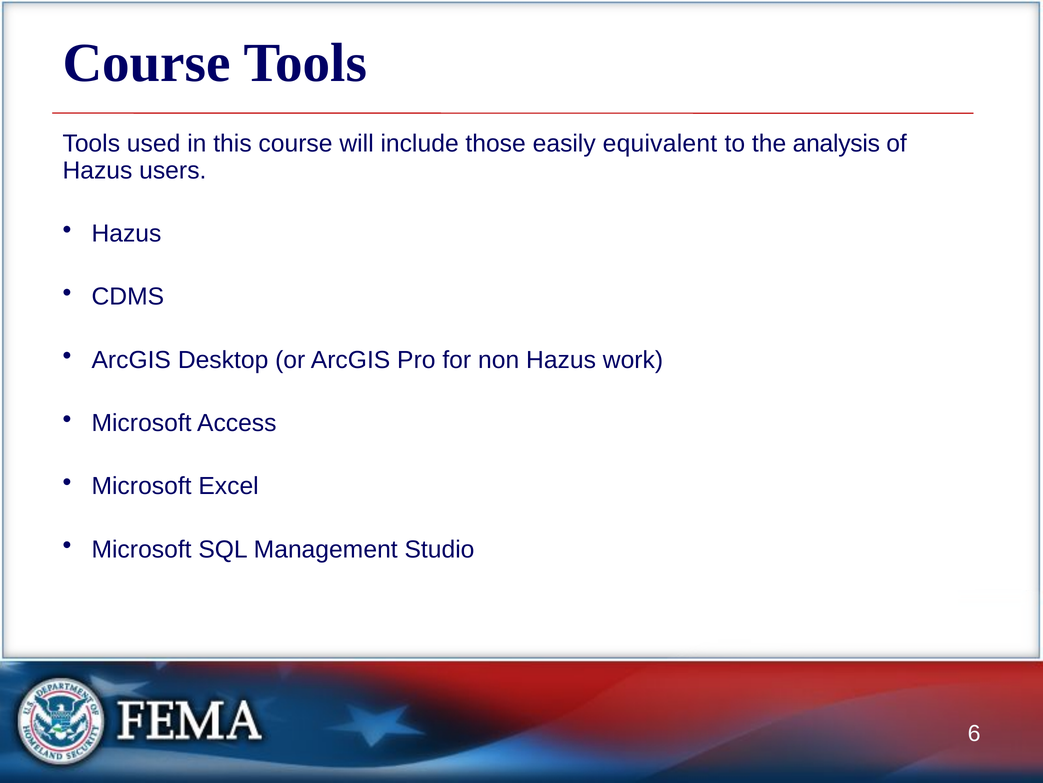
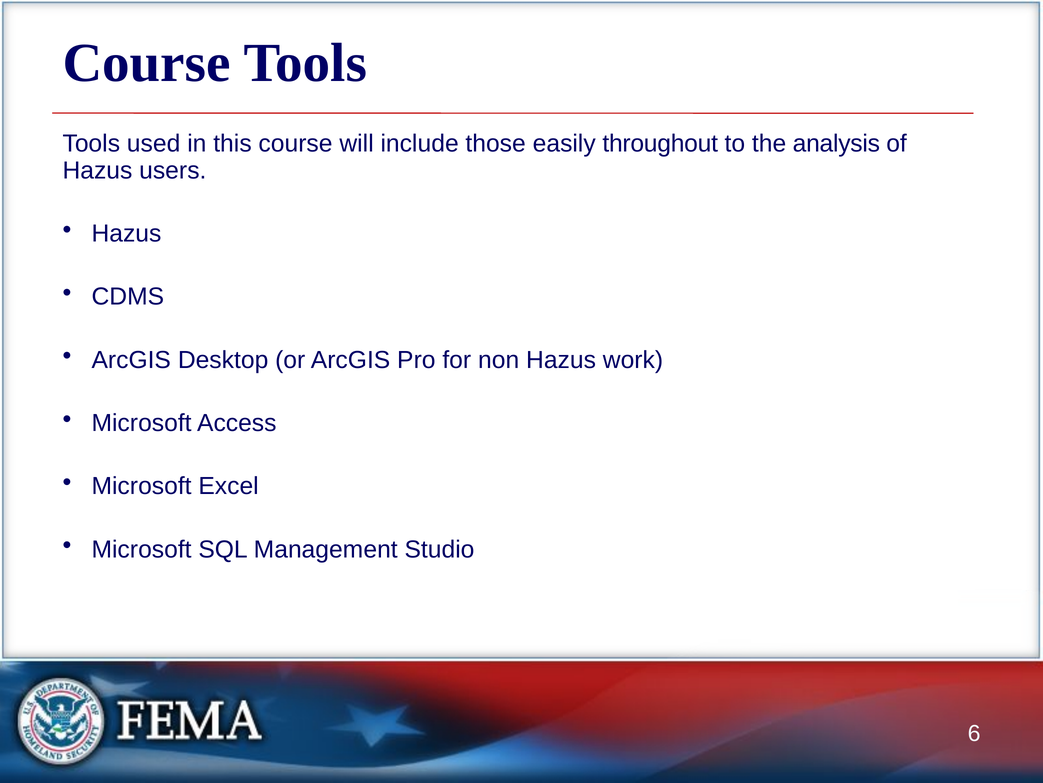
equivalent: equivalent -> throughout (660, 144)
